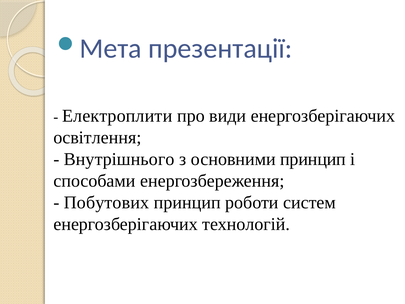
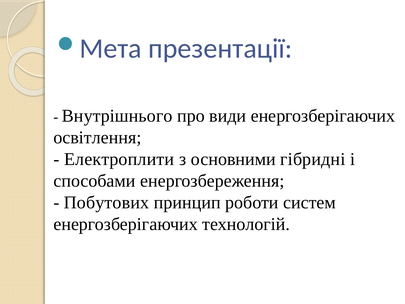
Електроплити: Електроплити -> Внутрішнього (117, 116)
Внутрішнього: Внутрішнього -> Електроплити (119, 159)
основними принцип: принцип -> гібридні (313, 159)
